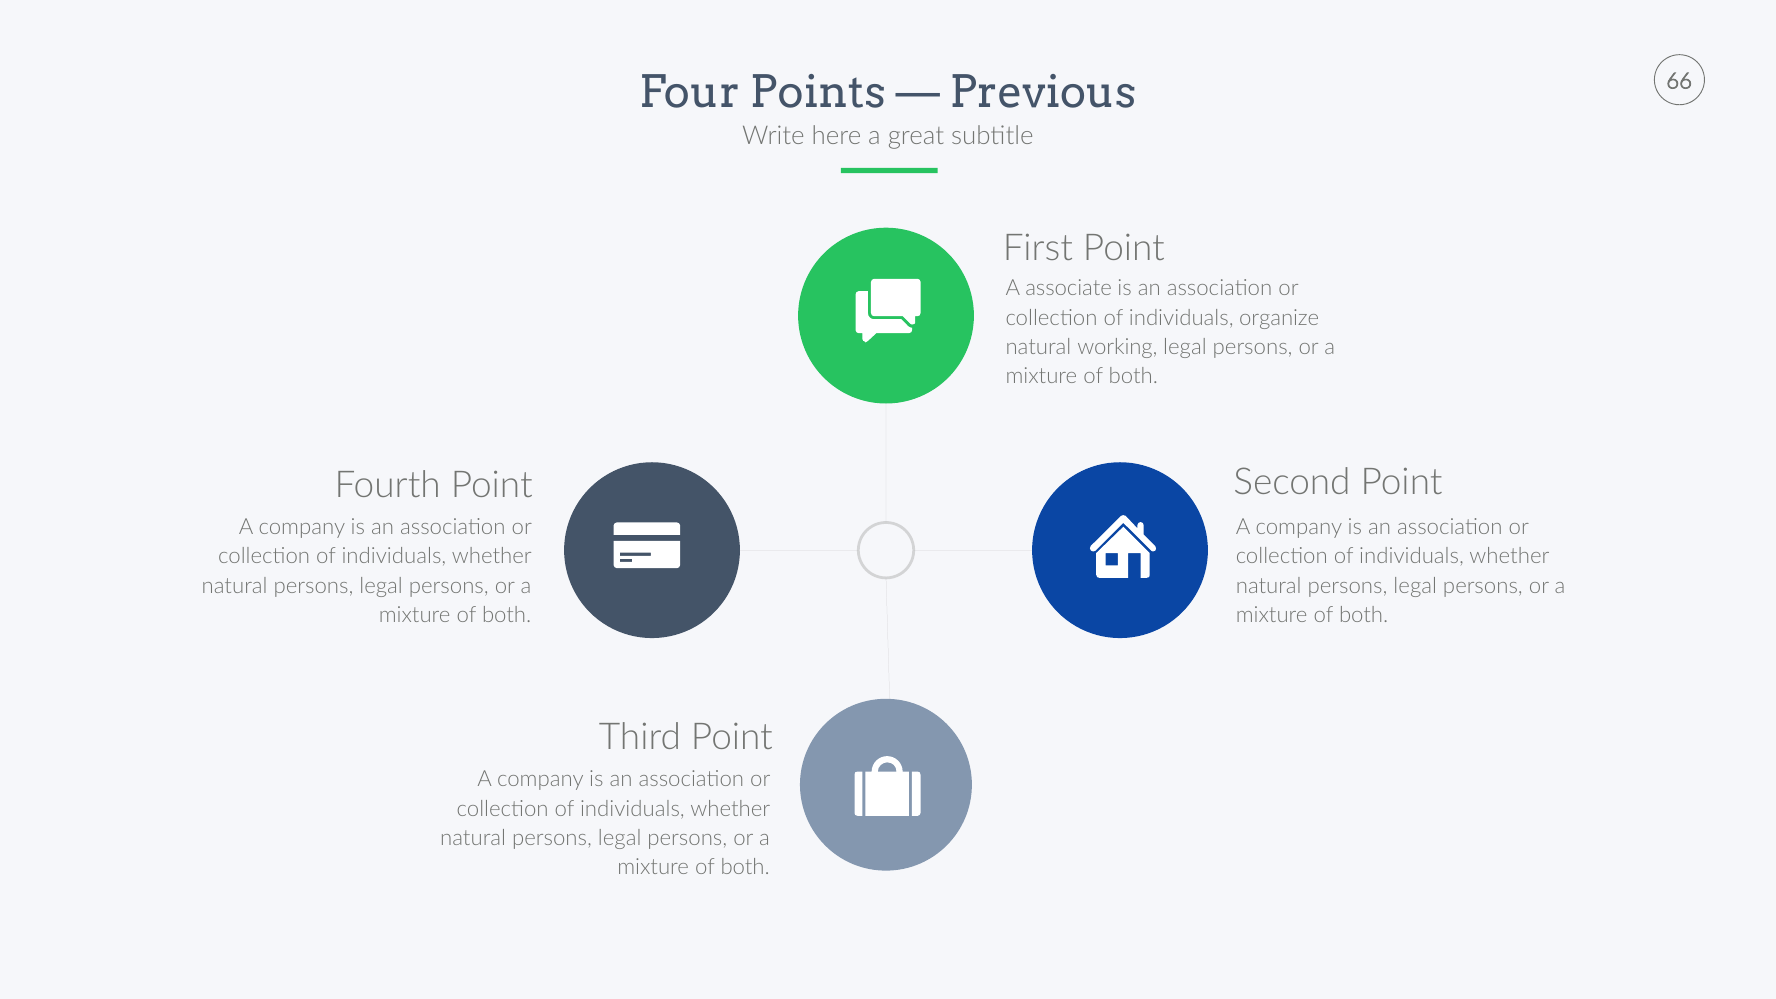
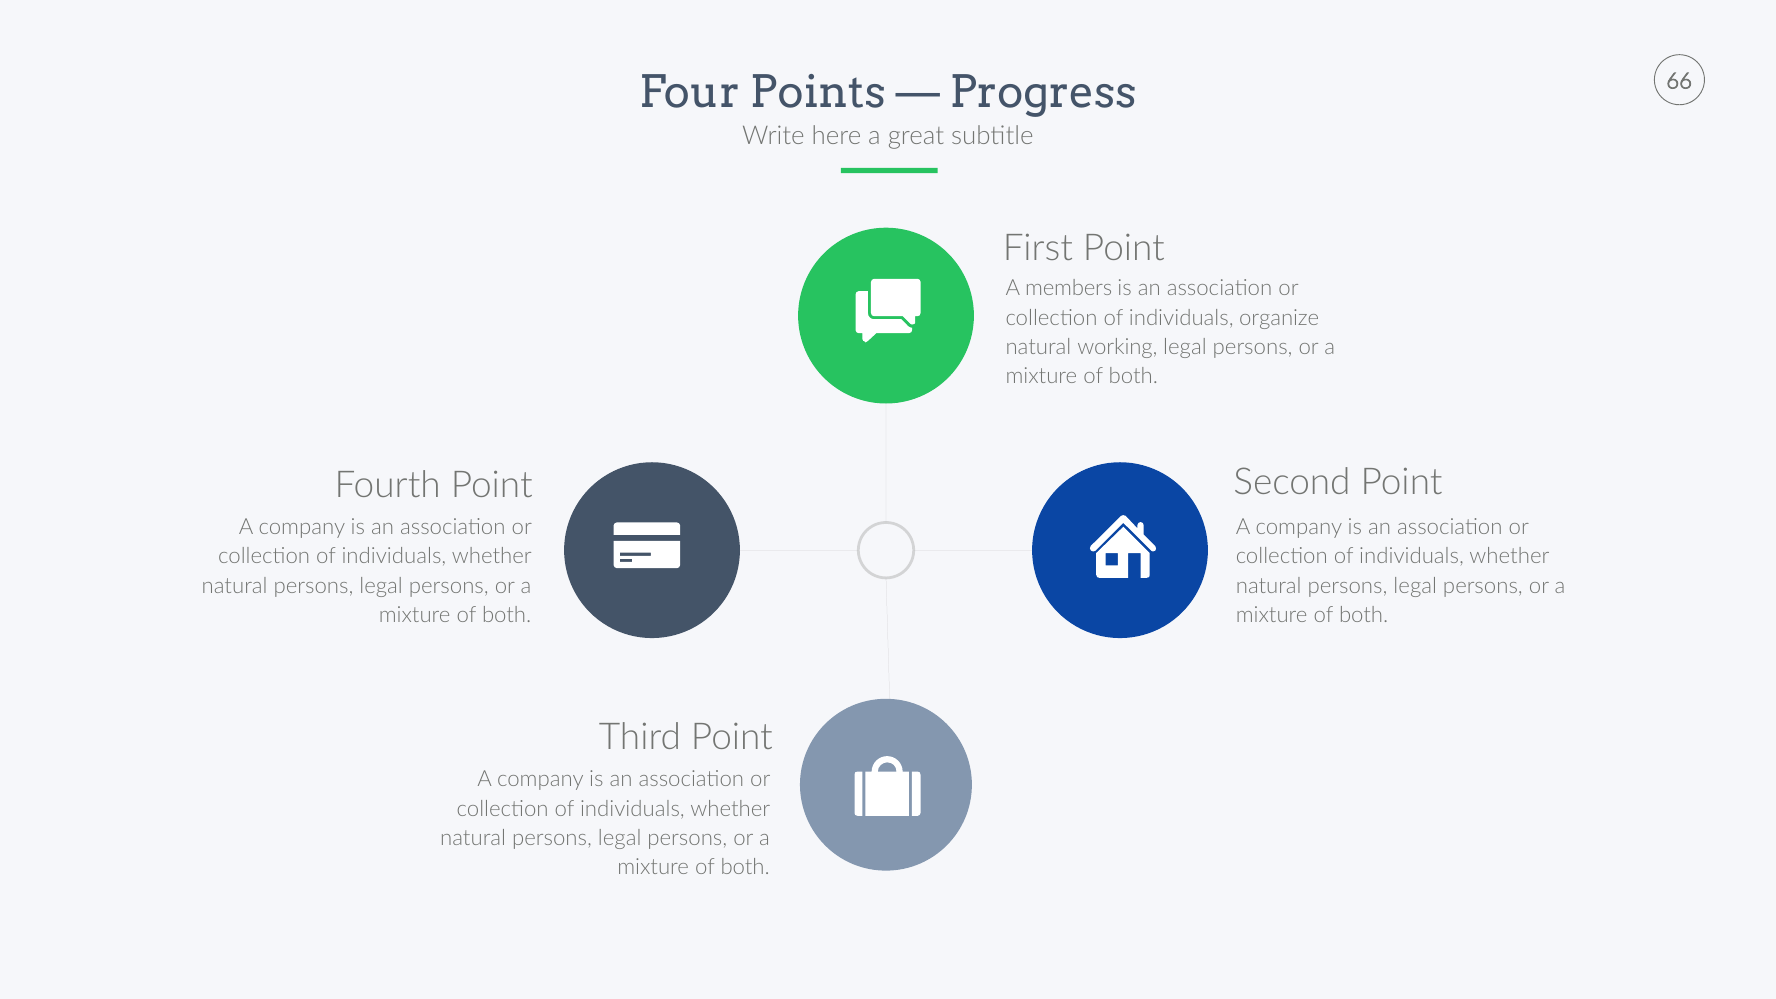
Previous: Previous -> Progress (1043, 92)
associate: associate -> members (1069, 289)
